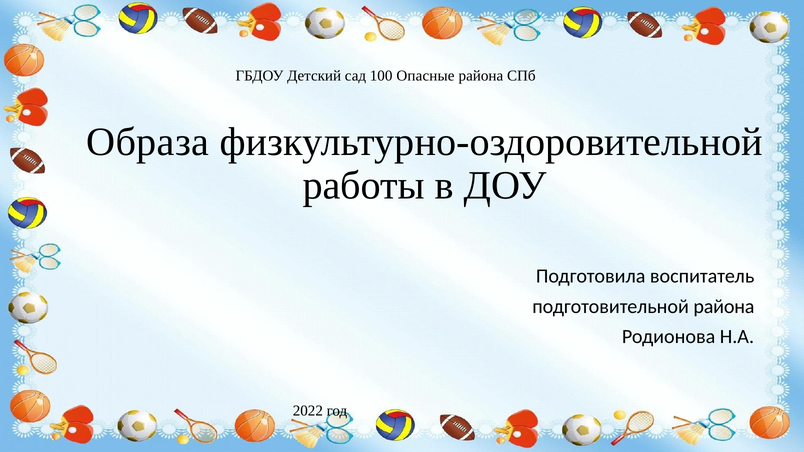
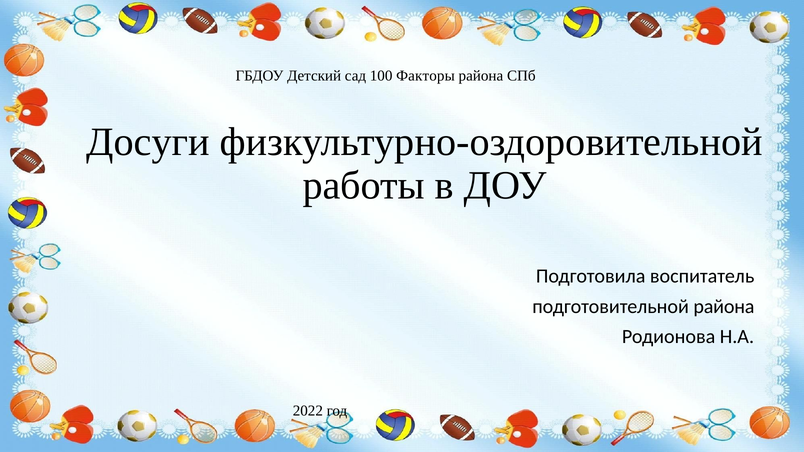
Опасные: Опасные -> Факторы (425, 76)
Образа: Образа -> Досуги (148, 142)
